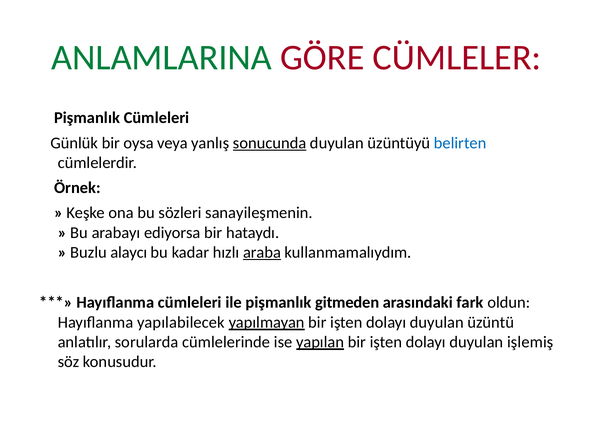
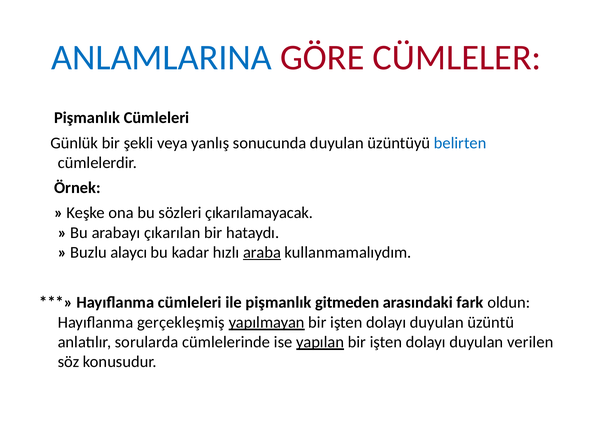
ANLAMLARINA colour: green -> blue (162, 57)
oysa: oysa -> şekli (139, 143)
sonucunda underline: present -> none (270, 143)
sanayileşmenin: sanayileşmenin -> çıkarılamayacak (259, 213)
ediyorsa: ediyorsa -> çıkarılan (172, 232)
yapılabilecek: yapılabilecek -> gerçekleşmiş (181, 322)
işlemiş: işlemiş -> verilen (530, 342)
